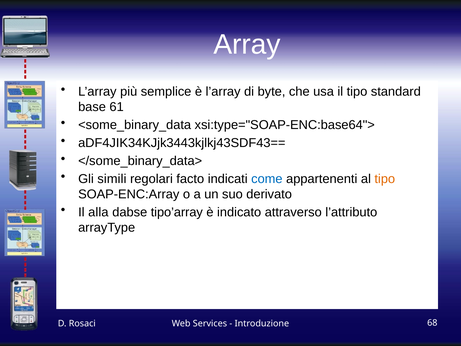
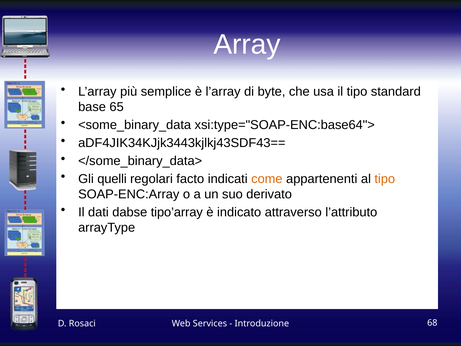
61: 61 -> 65 (117, 107)
simili: simili -> quelli (112, 179)
come colour: blue -> orange (267, 179)
alla: alla -> dati (98, 212)
